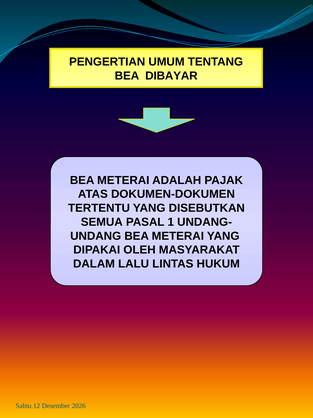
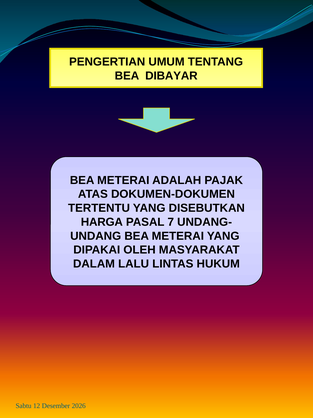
SEMUA: SEMUA -> HARGA (102, 222)
1: 1 -> 7 (171, 222)
